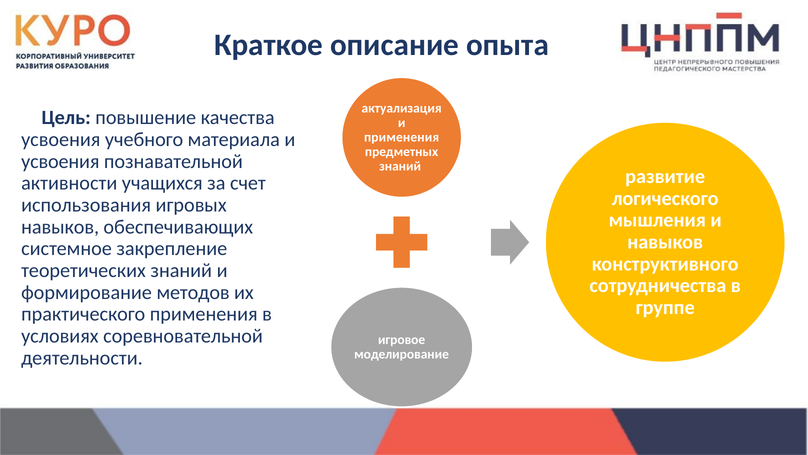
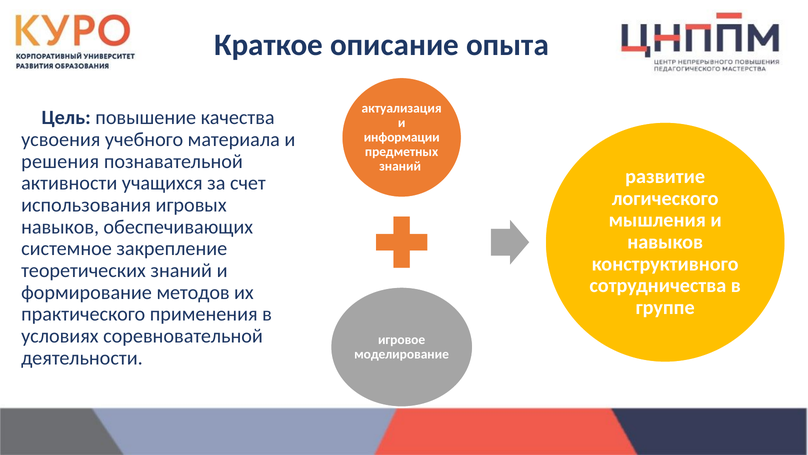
применения: применения -> информации (402, 137)
усвоения: усвоения -> решения (60, 161)
